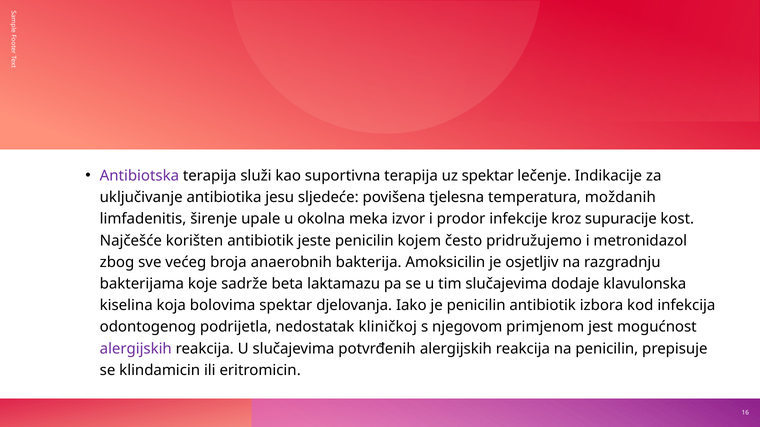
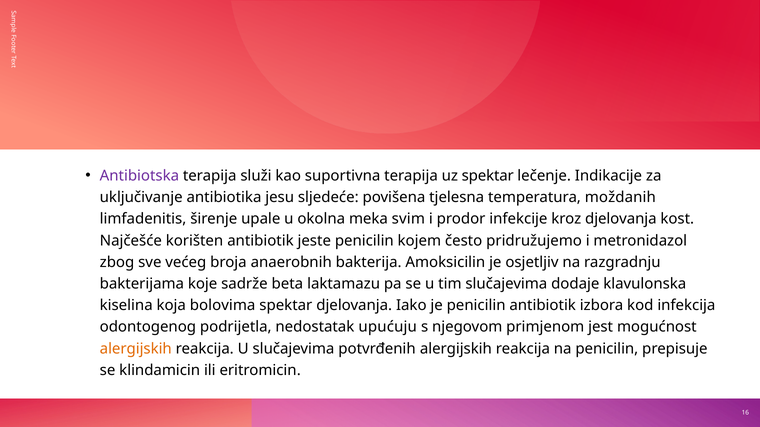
izvor: izvor -> svim (408, 219)
kroz supuracije: supuracije -> djelovanja (621, 219)
kliničkoj: kliničkoj -> upućuju (388, 327)
alergijskih colour: purple -> orange (136, 349)
